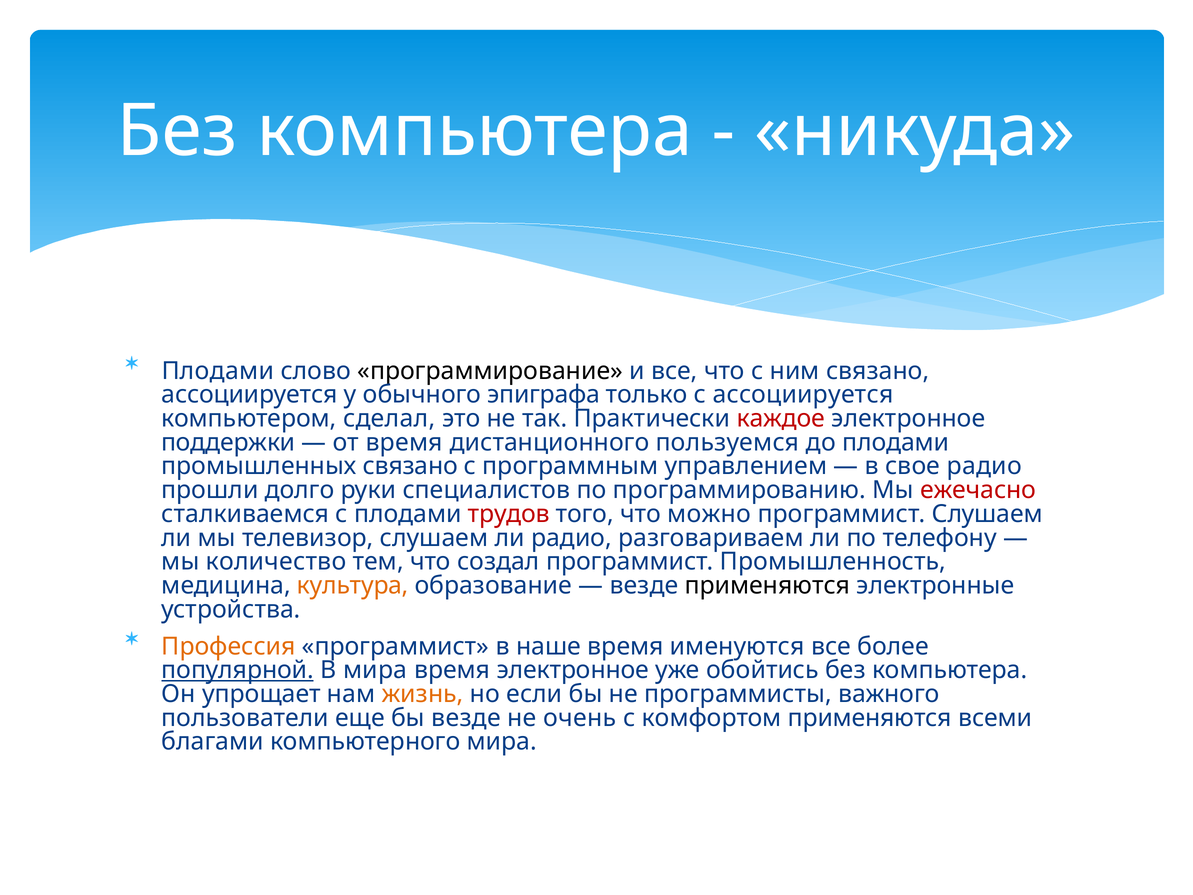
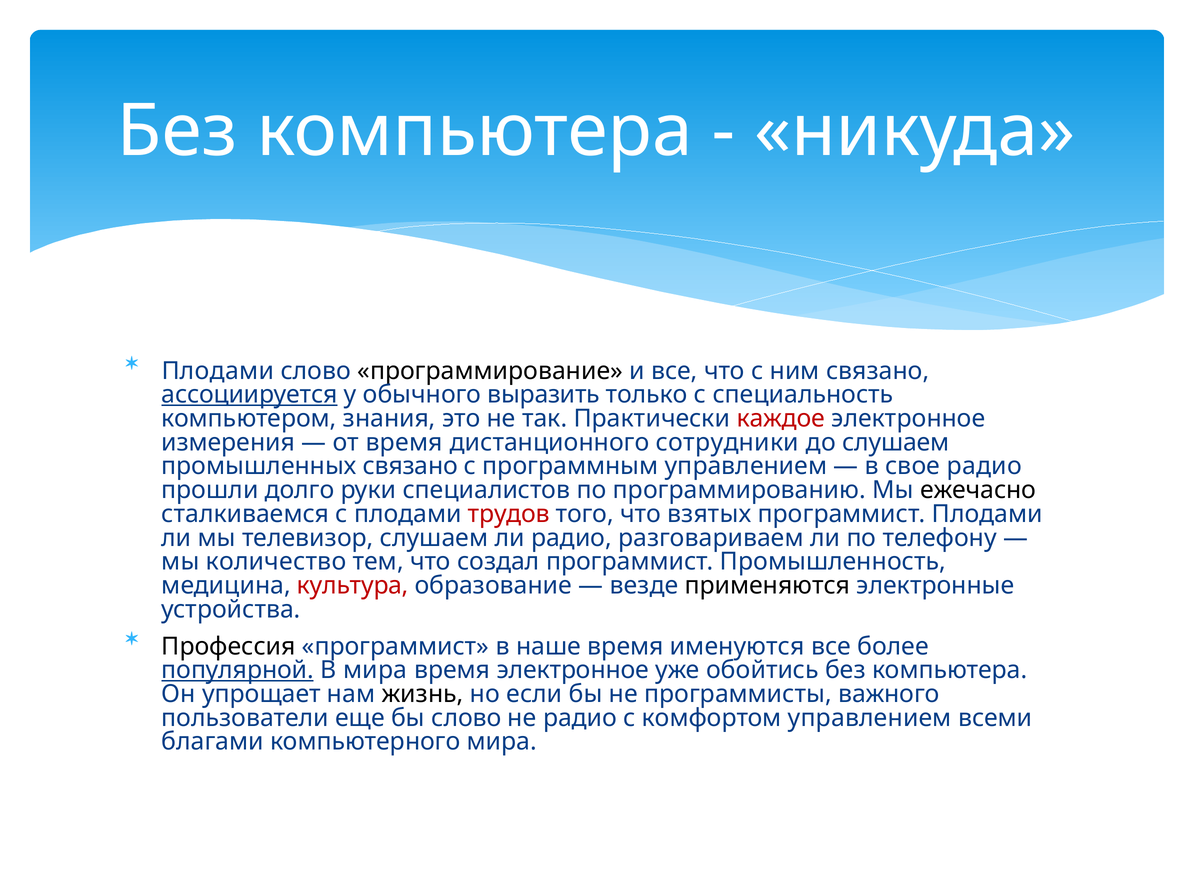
ассоциируется underline: none -> present (250, 395)
эпиграфа: эпиграфа -> выразить (544, 395)
с ассоциируется: ассоциируется -> специальность (803, 395)
сделал: сделал -> знания (389, 418)
поддержки: поддержки -> измерения (228, 442)
пользуемся: пользуемся -> сотрудники (727, 442)
до плодами: плодами -> слушаем (896, 442)
ежечасно colour: red -> black (978, 490)
можно: можно -> взятых (709, 514)
программист Слушаем: Слушаем -> Плодами (987, 514)
культура colour: orange -> red (353, 585)
Профессия colour: orange -> black (228, 646)
жизнь colour: orange -> black (423, 694)
бы везде: везде -> слово (466, 718)
не очень: очень -> радио (580, 718)
комфортом применяются: применяются -> управлением (870, 718)
